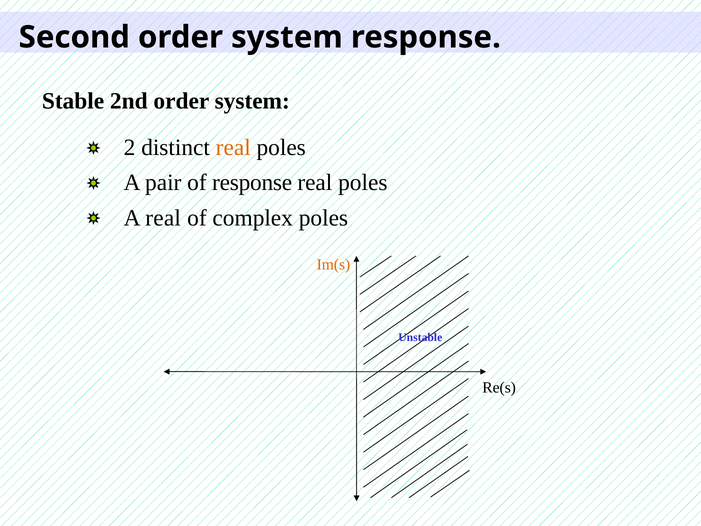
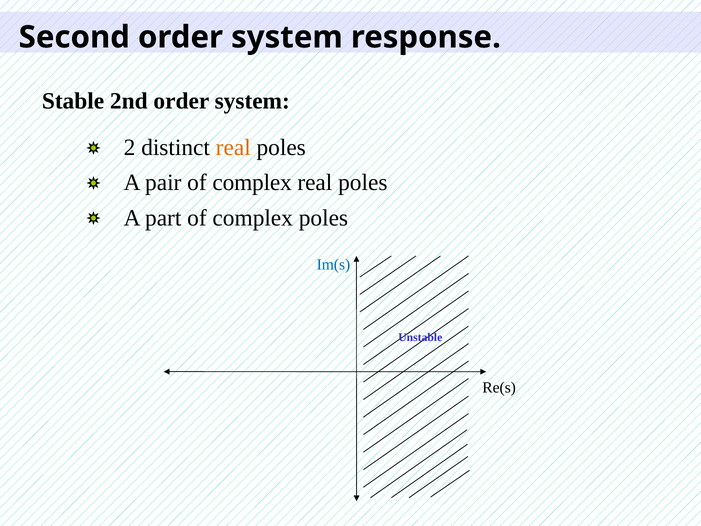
pair of response: response -> complex (252, 183)
A real: real -> part (163, 218)
Im(s colour: orange -> blue (333, 265)
